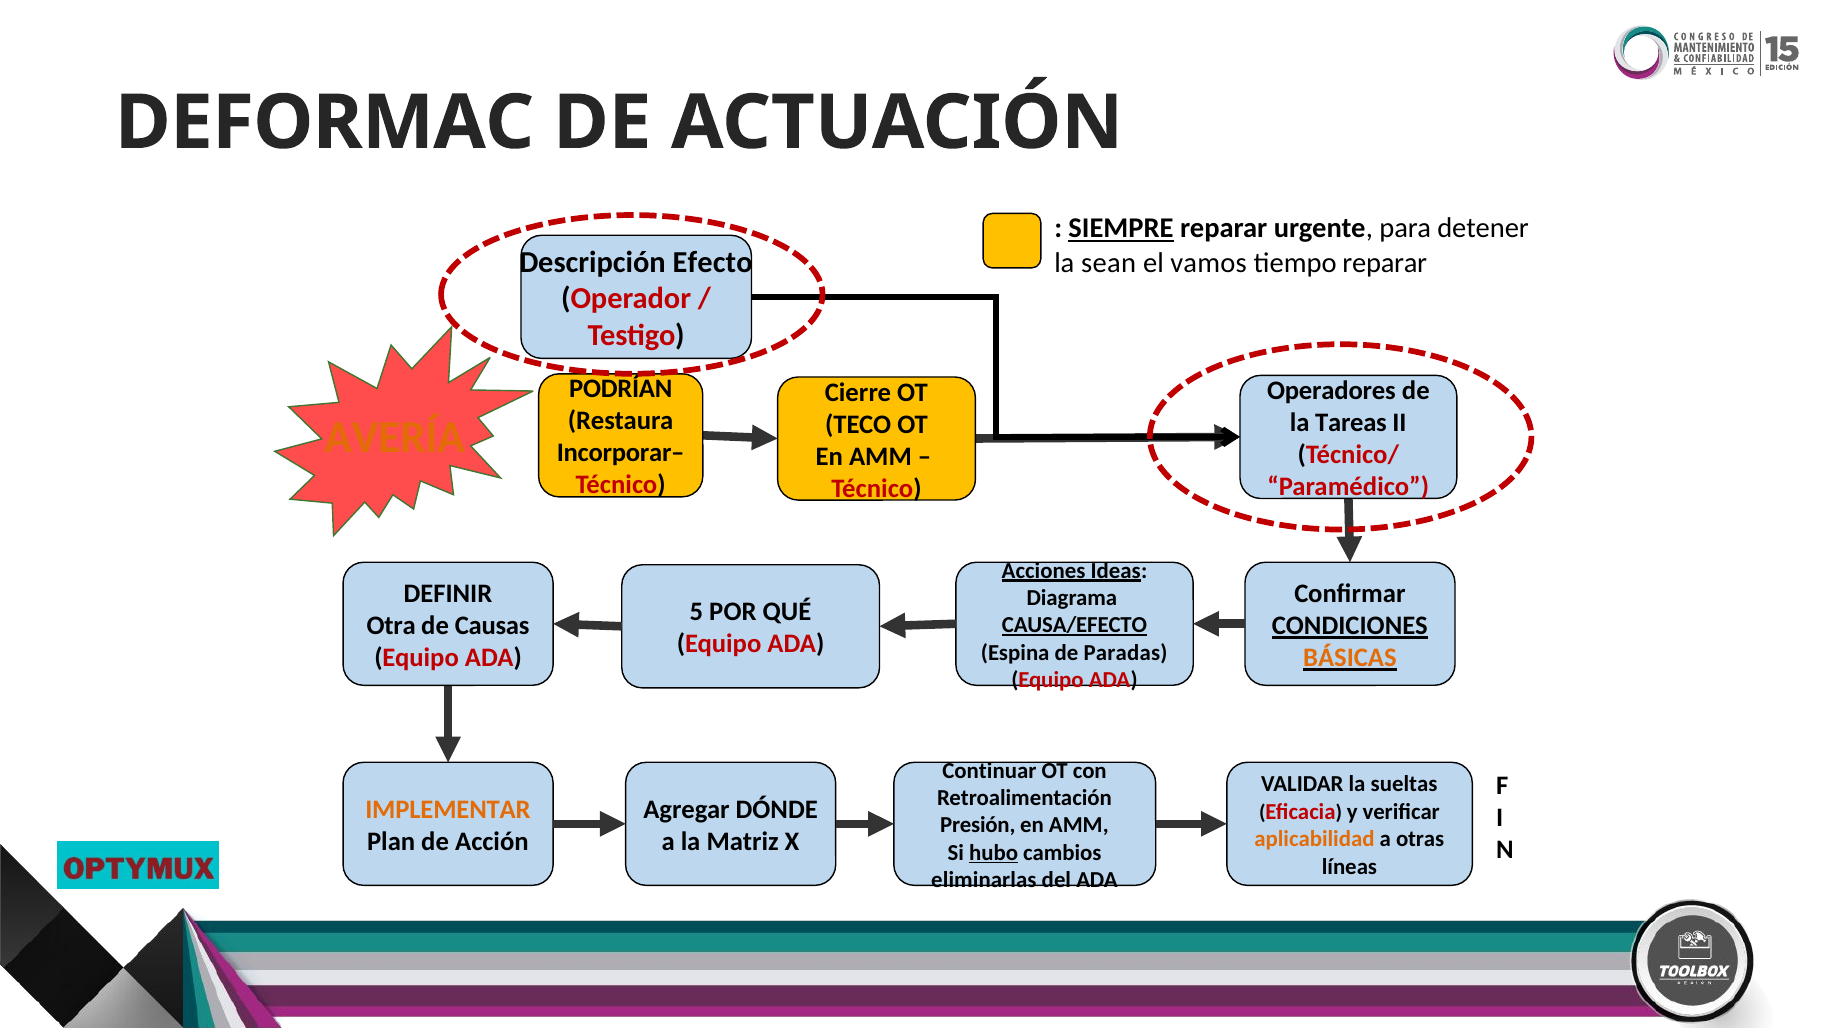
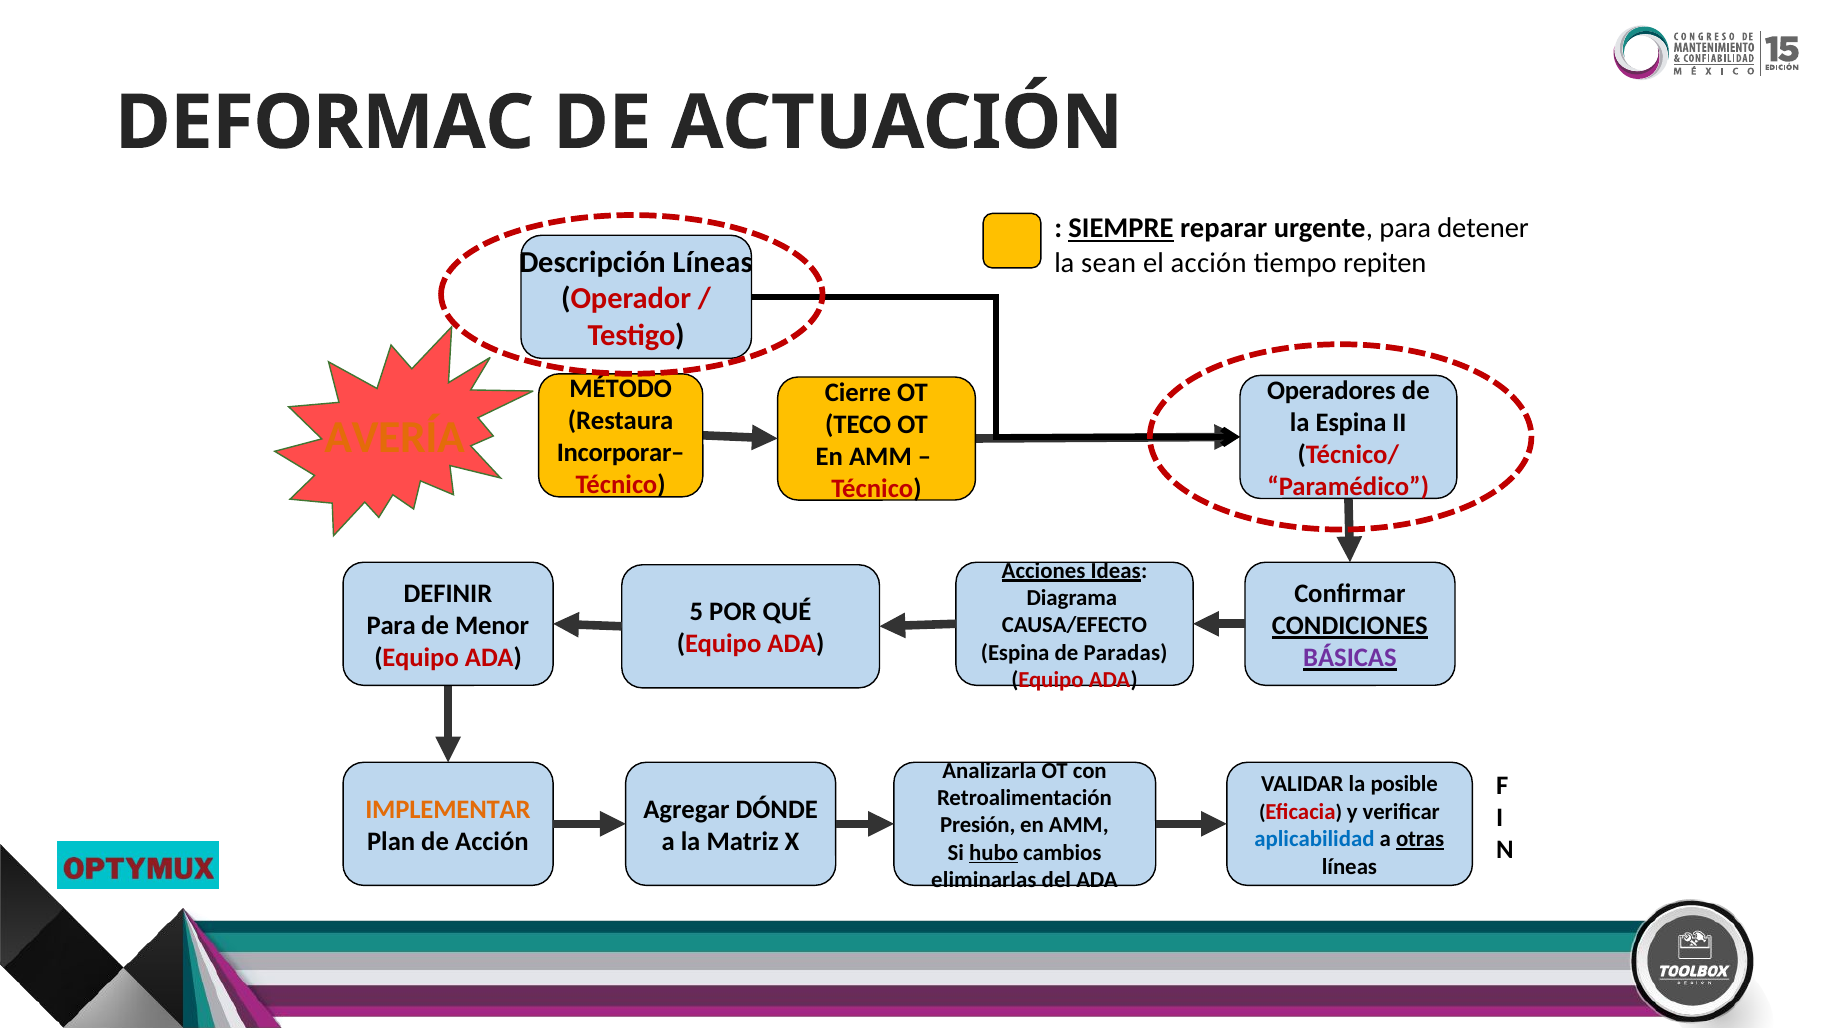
Descripción Efecto: Efecto -> Líneas (713, 262)
el vamos: vamos -> acción (1209, 263)
tiempo reparar: reparar -> repiten (1385, 263)
PODRÍAN: PODRÍAN -> MÉTODO (621, 389)
la Tareas: Tareas -> Espina (1351, 423)
Otra: Otra -> Para (391, 626)
Causas: Causas -> Menor (492, 626)
CAUSA/EFECTO underline: present -> none (1074, 625)
BÁSICAS colour: orange -> purple (1350, 658)
Continuar: Continuar -> Analizarla (989, 771)
sueltas: sueltas -> posible (1404, 784)
aplicabilidad colour: orange -> blue (1314, 839)
otras underline: none -> present (1420, 839)
